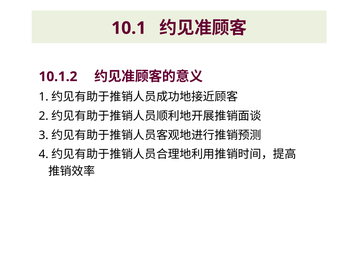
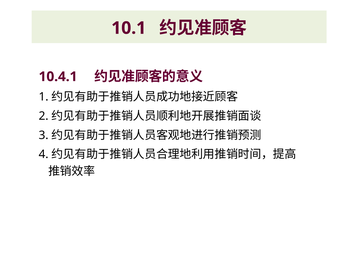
10.1.2: 10.1.2 -> 10.4.1 (58, 76)
